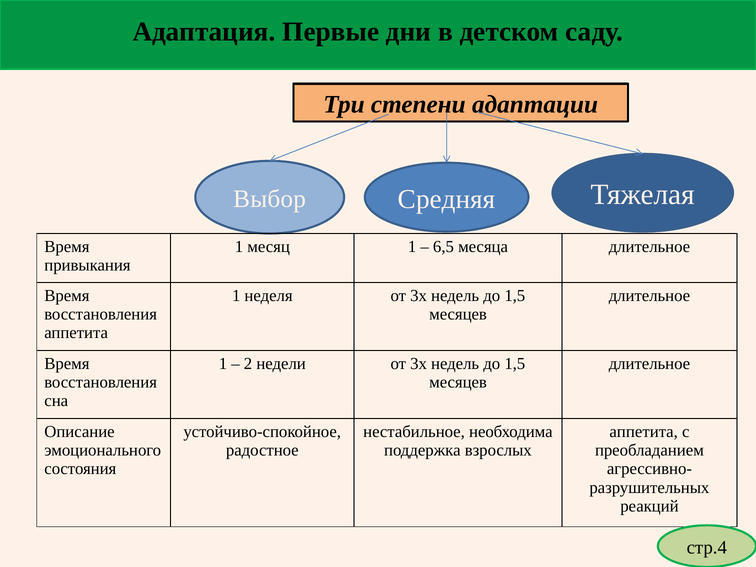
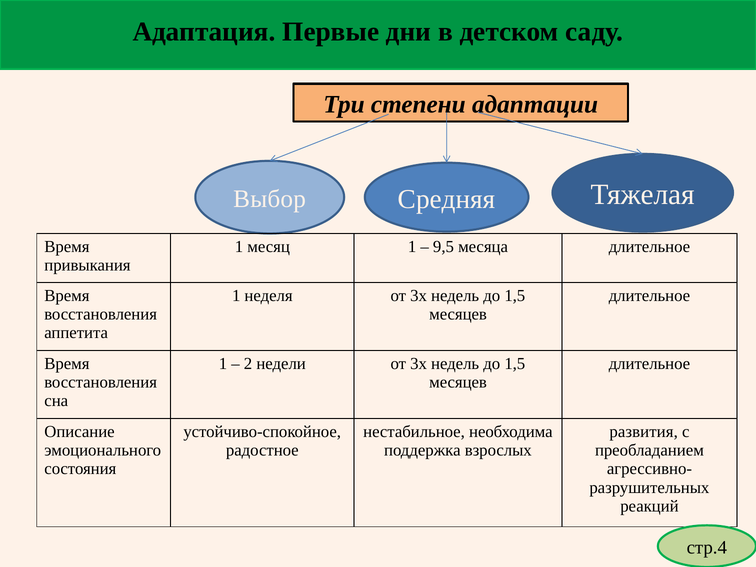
6,5: 6,5 -> 9,5 (443, 247)
аппетита: аппетита -> развития (644, 432)
